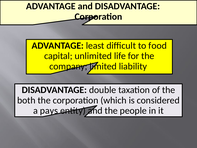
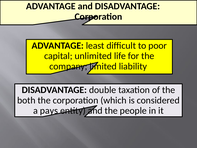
food: food -> poor (158, 45)
